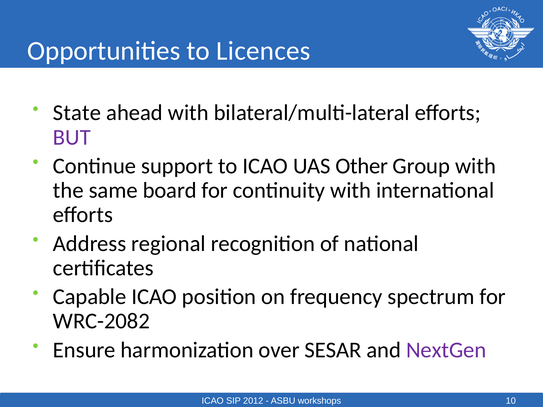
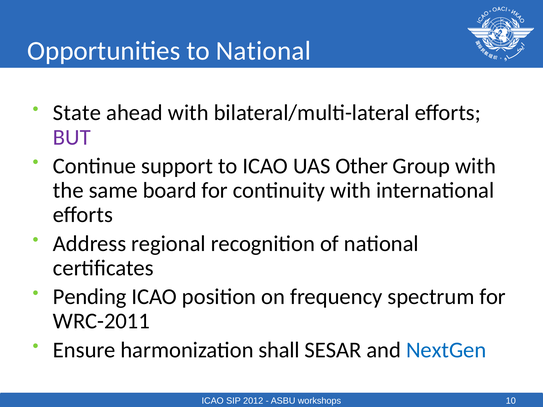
to Licences: Licences -> National (263, 51)
Capable: Capable -> Pending (90, 297)
WRC-2082: WRC-2082 -> WRC-2011 (101, 321)
over: over -> shall (279, 350)
NextGen colour: purple -> blue (446, 350)
